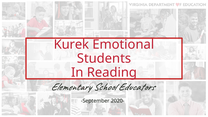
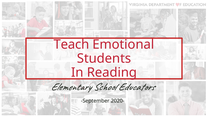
Kurek: Kurek -> Teach (71, 44)
